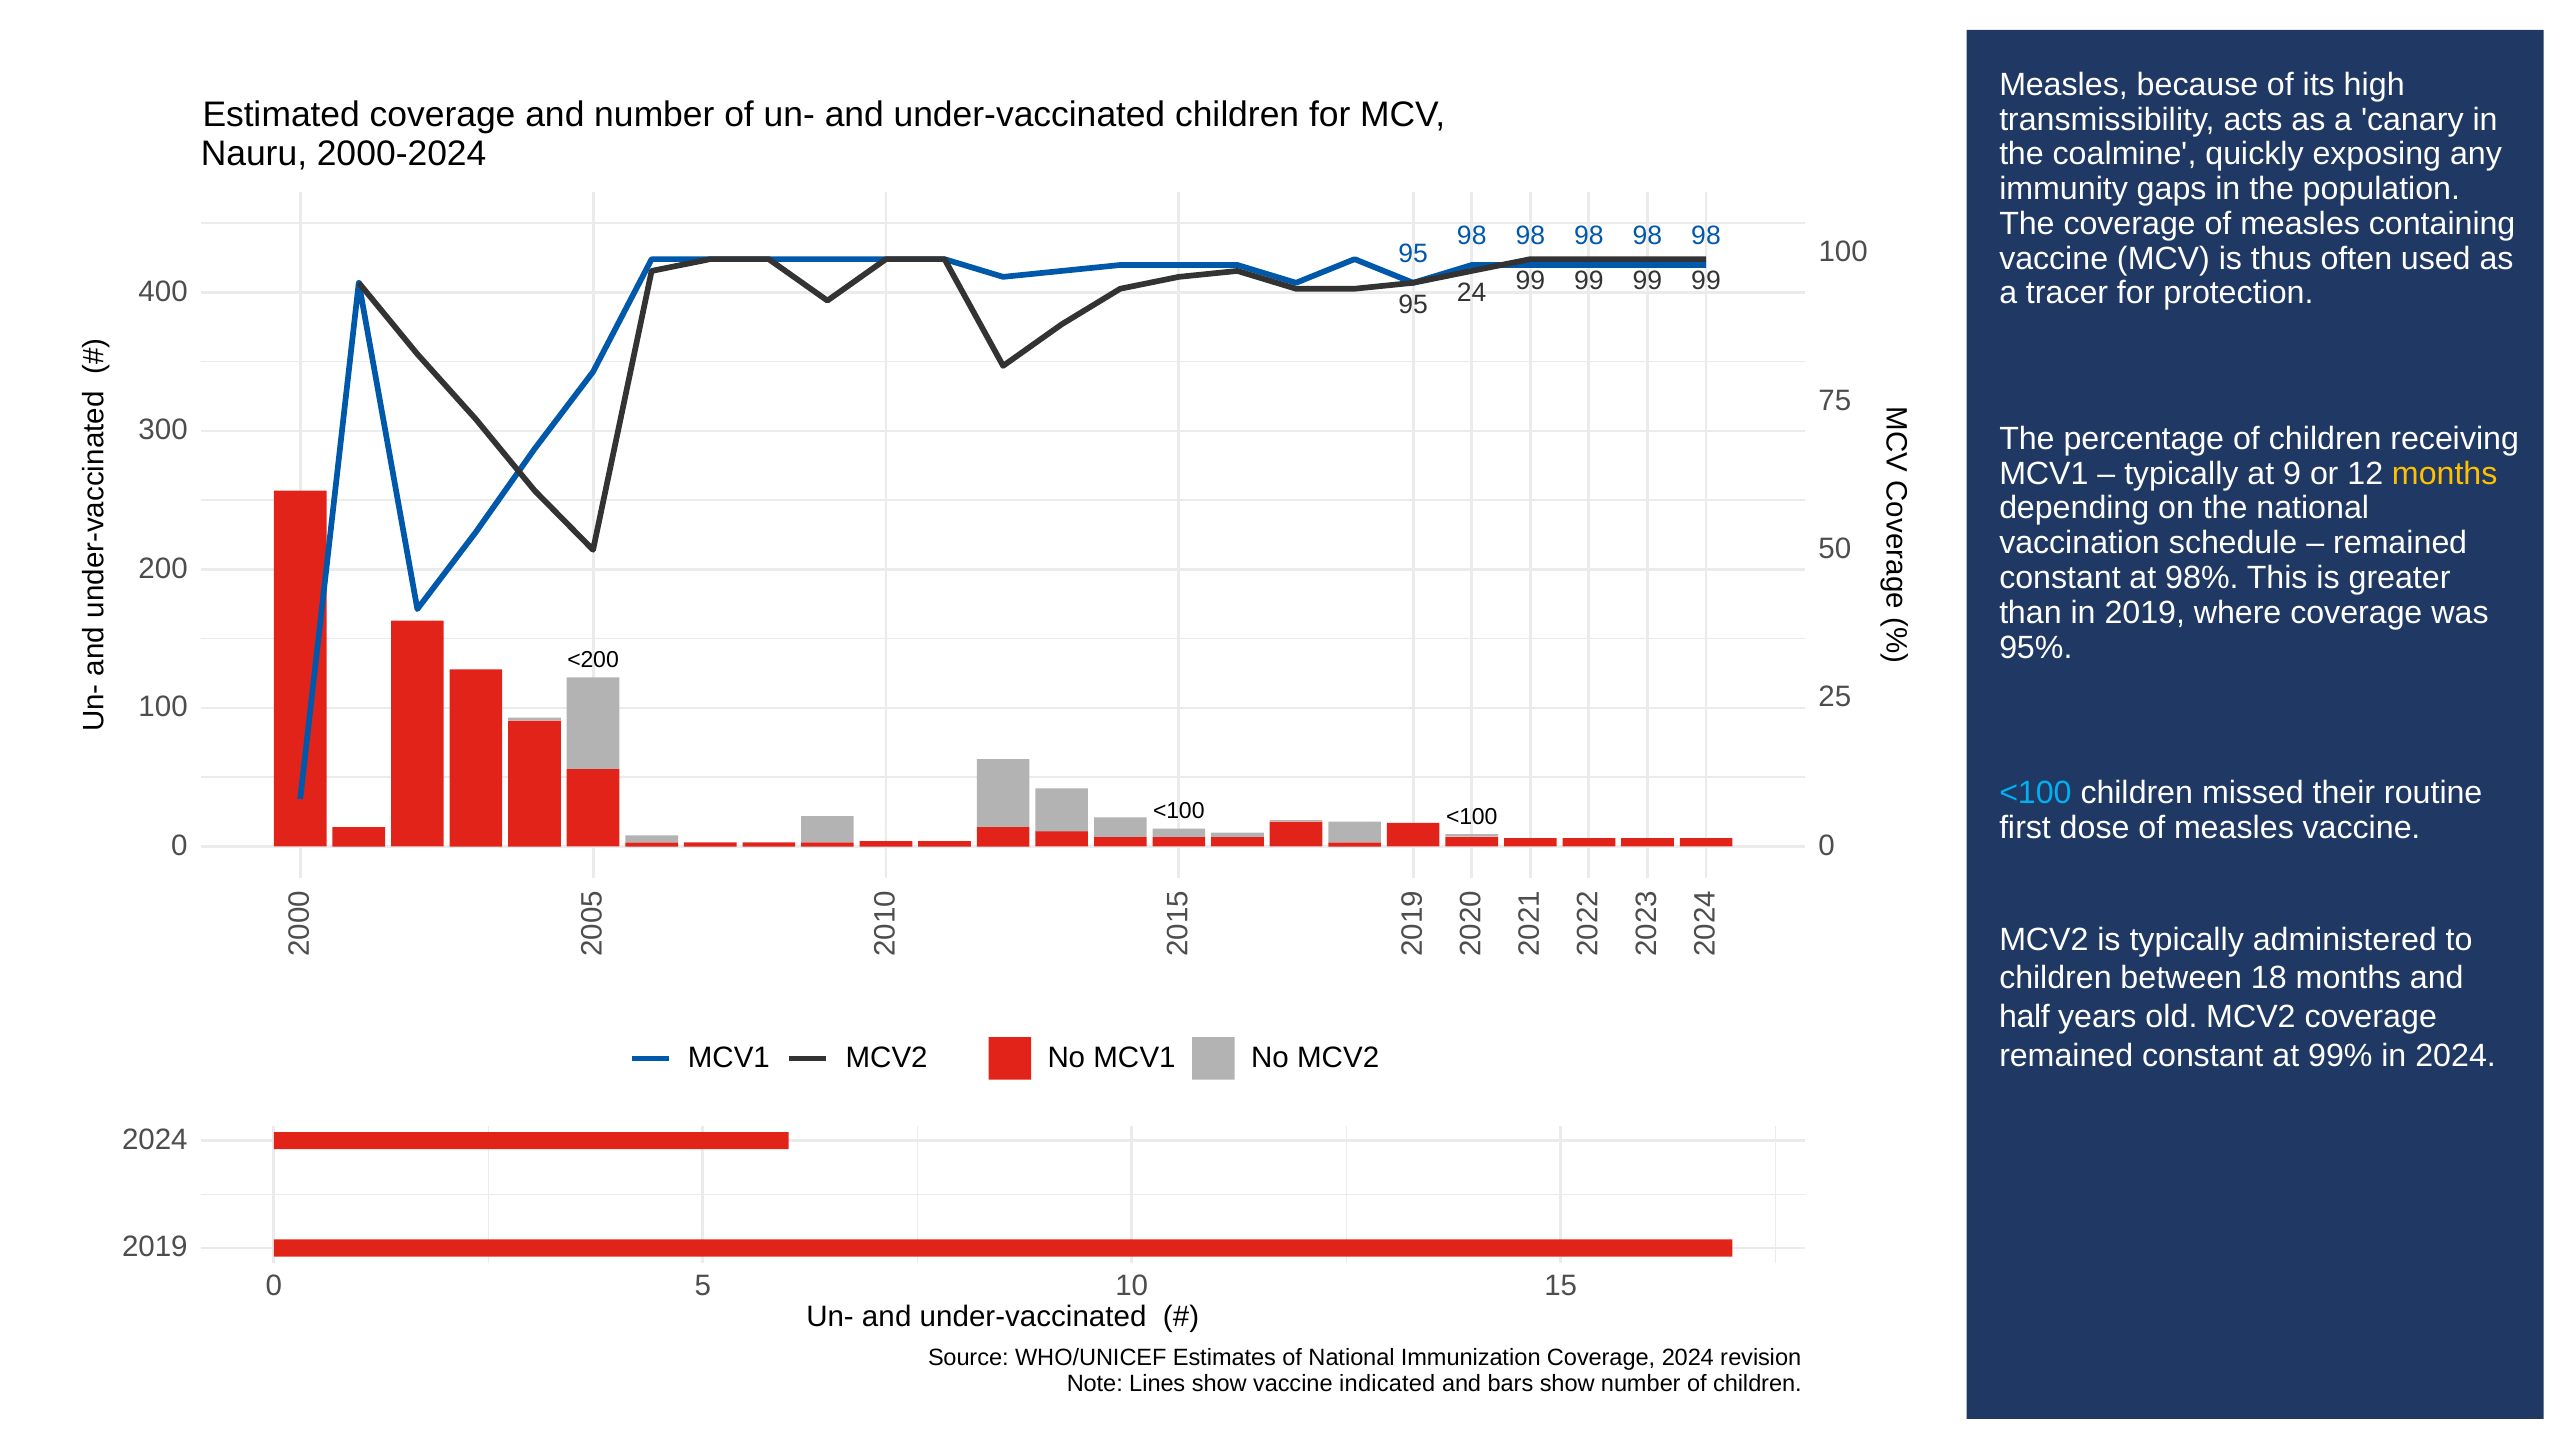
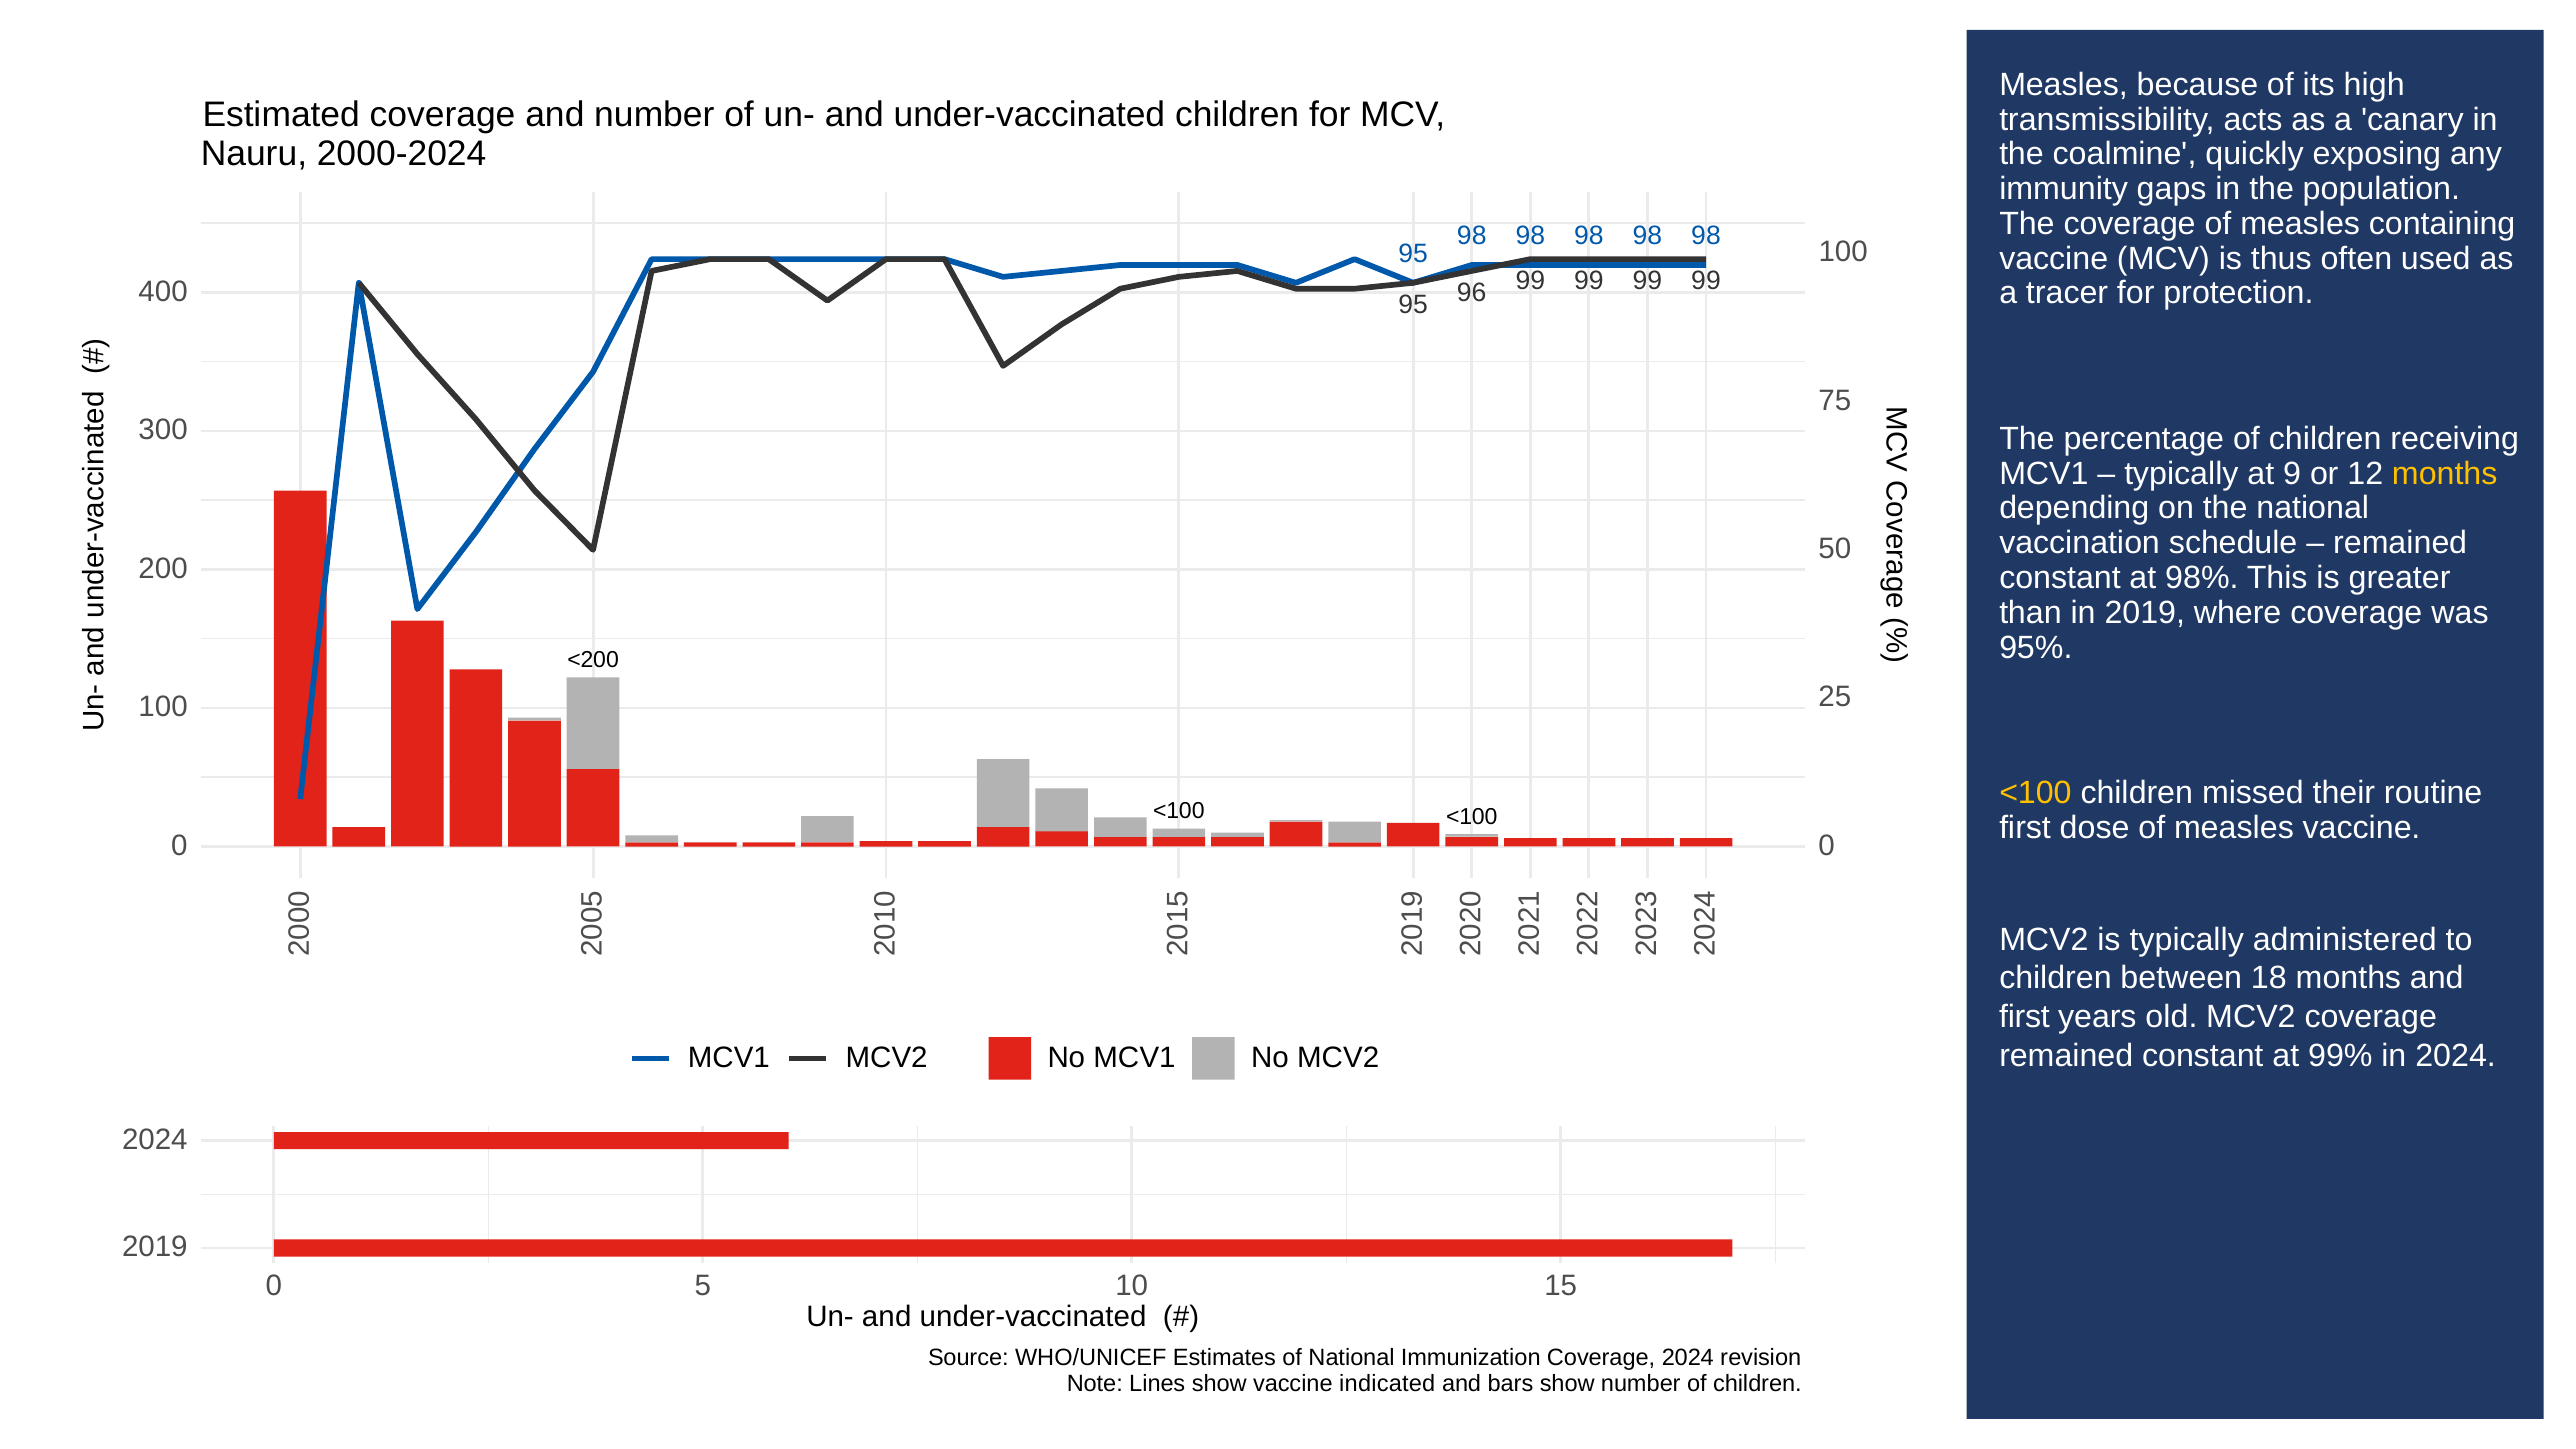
24: 24 -> 96 (1472, 293)
<100 colour: light blue -> yellow (2035, 793)
half: half -> first (2024, 1017)
